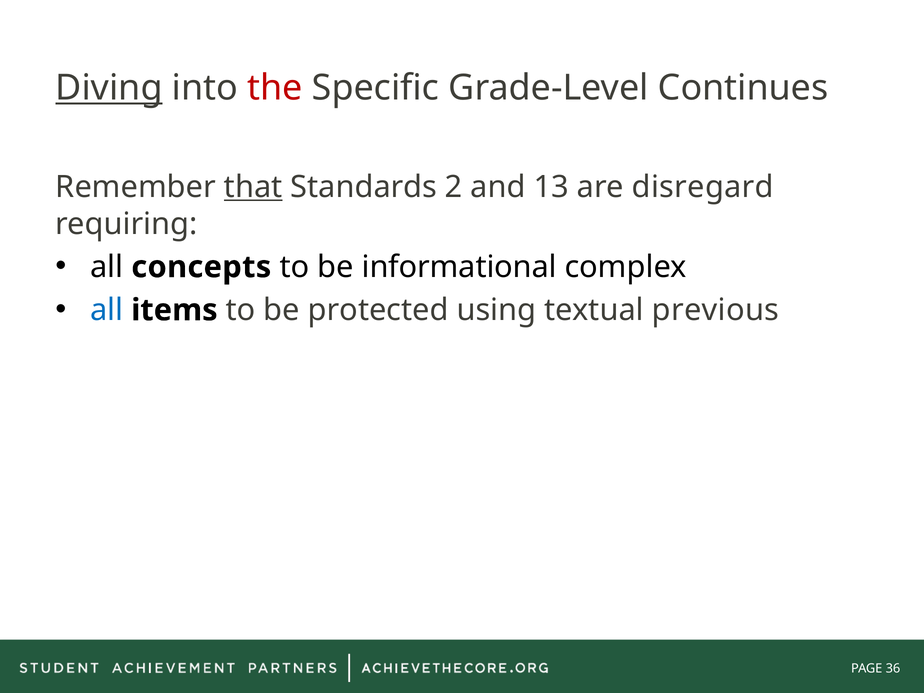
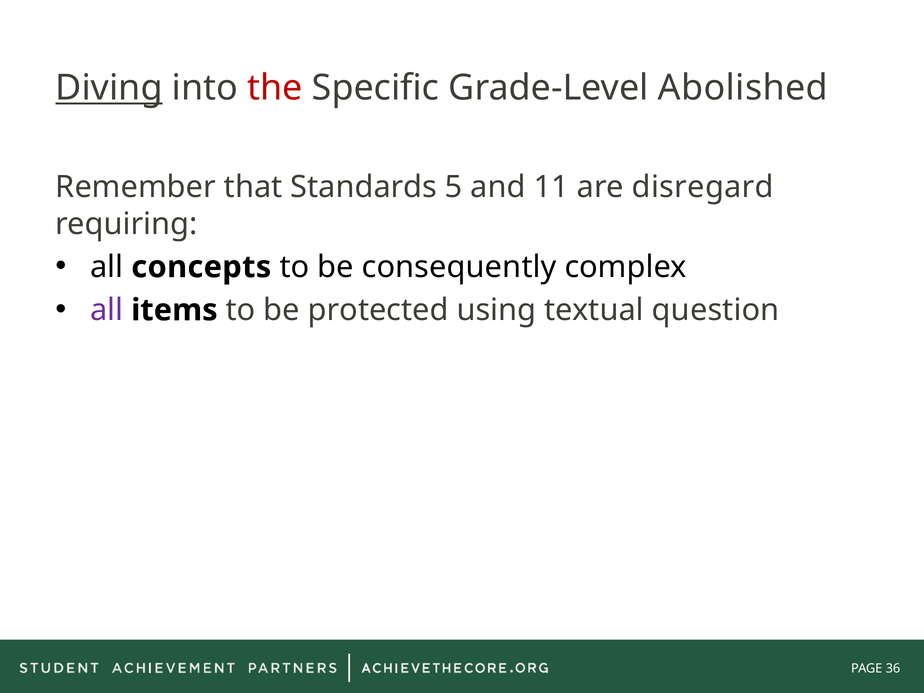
Continues: Continues -> Abolished (743, 88)
that underline: present -> none (253, 187)
2: 2 -> 5 (454, 187)
13: 13 -> 11 (551, 187)
informational: informational -> consequently (459, 267)
all colour: blue -> purple (107, 310)
previous: previous -> question (716, 310)
